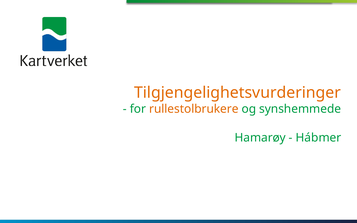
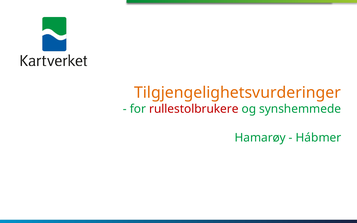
rullestolbrukere colour: orange -> red (194, 109)
